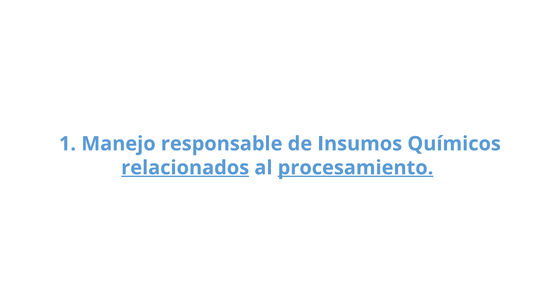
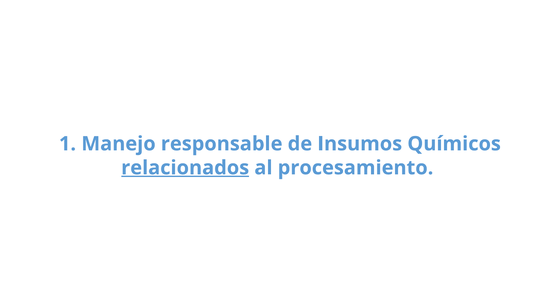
procesamiento underline: present -> none (356, 168)
